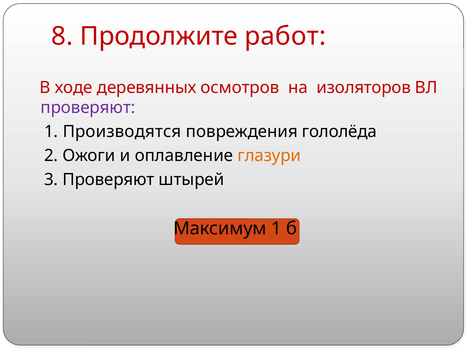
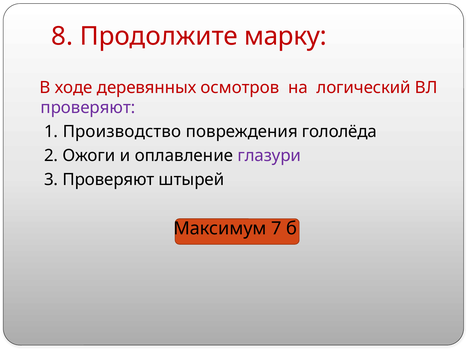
работ: работ -> марку (286, 36)
изоляторов: изоляторов -> логический (364, 88)
Производятся: Производятся -> Производство (122, 132)
глазури colour: orange -> purple (269, 156)
Максимум 1: 1 -> 7 (276, 229)
